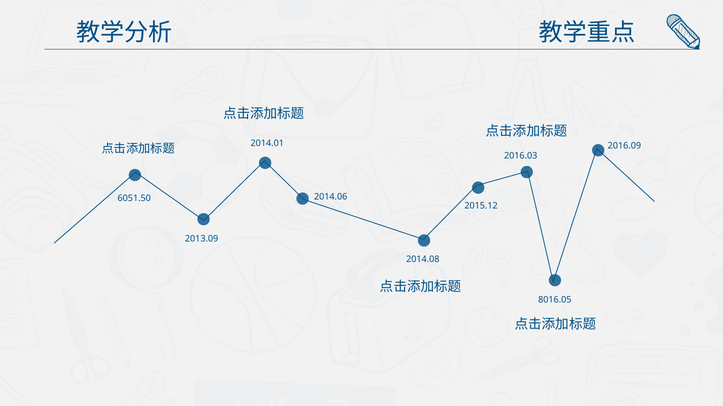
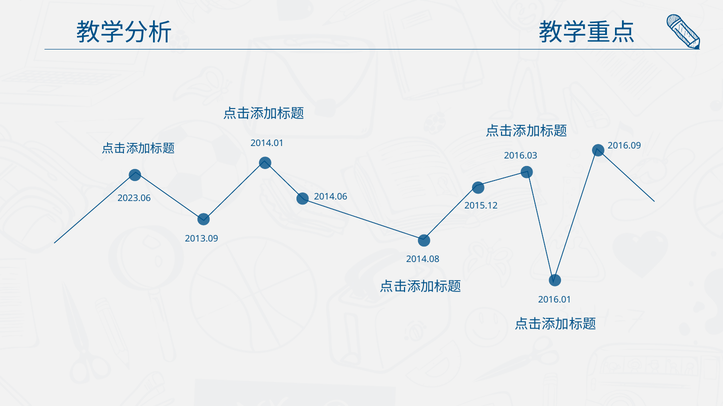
6051.50: 6051.50 -> 2023.06 (134, 198)
8016.05: 8016.05 -> 2016.01 (555, 300)
